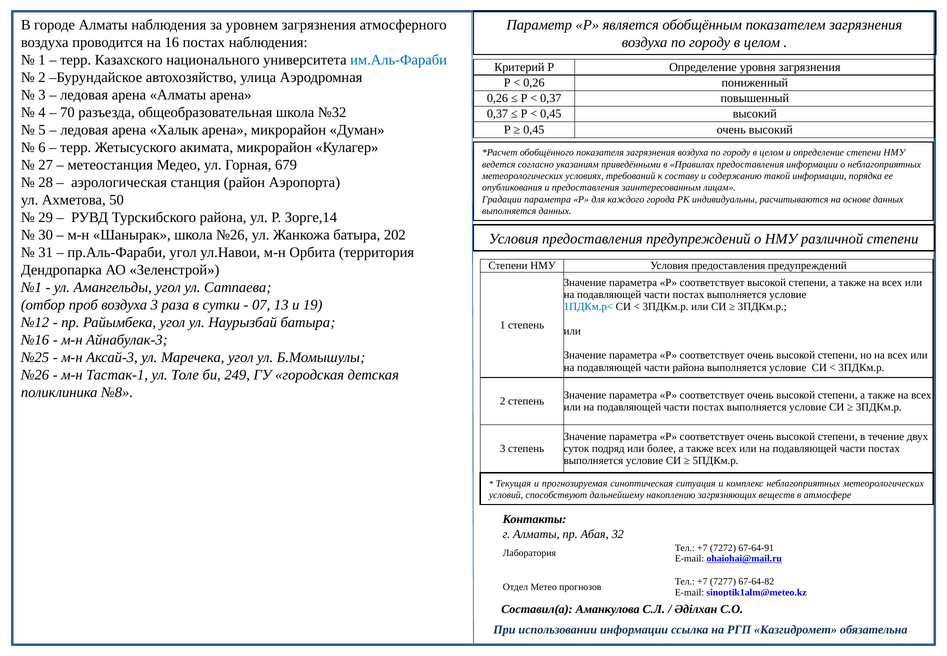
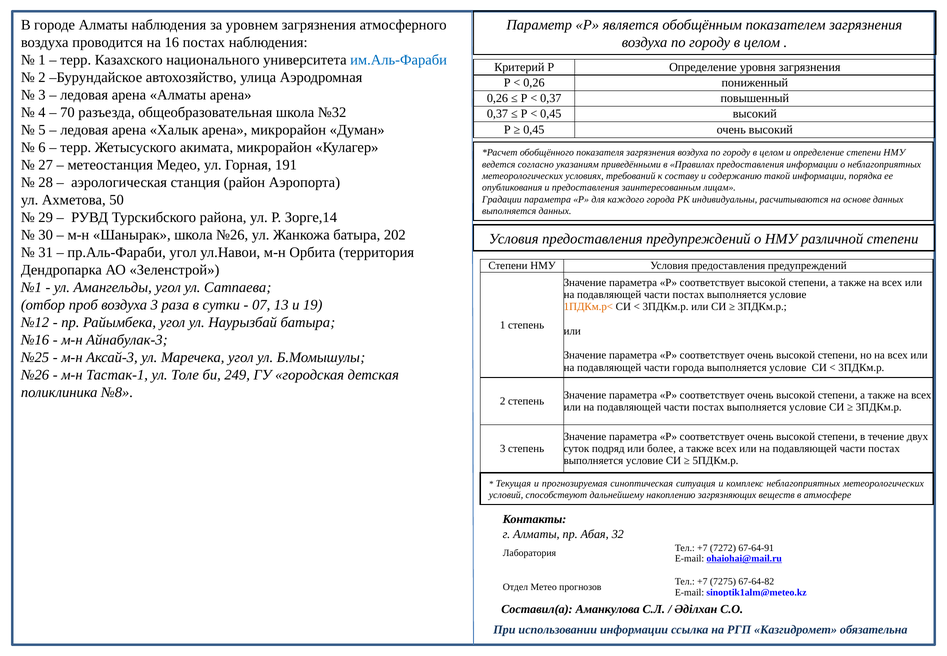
679: 679 -> 191 (286, 165)
1ПДКм.р< colour: blue -> orange (588, 307)
части района: района -> города (688, 367)
7277: 7277 -> 7275 (723, 581)
